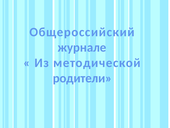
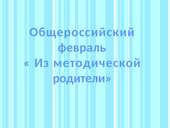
журнале: журнале -> февраль (82, 47)
